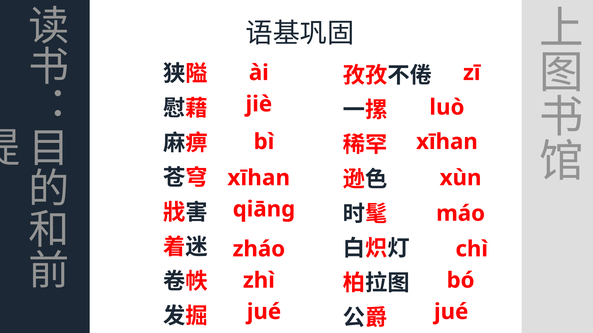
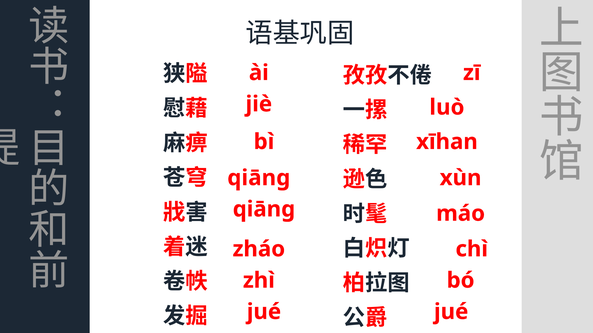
xīhan: xīhan -> qiāng (259, 178)
